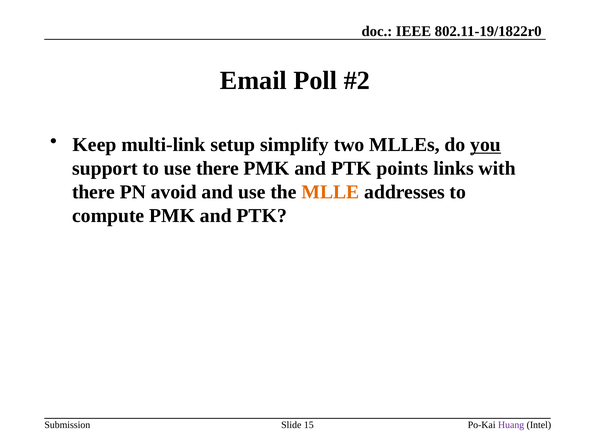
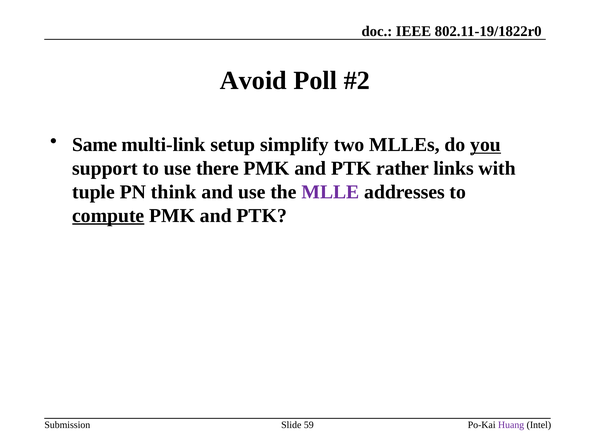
Email: Email -> Avoid (253, 80)
Keep: Keep -> Same (95, 144)
points: points -> rather (402, 168)
there: there -> tuple (94, 192)
avoid: avoid -> think (174, 192)
MLLE colour: orange -> purple (330, 192)
compute underline: none -> present (108, 215)
15: 15 -> 59 (309, 424)
